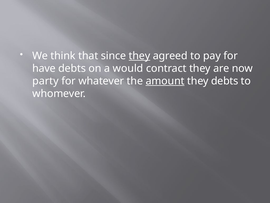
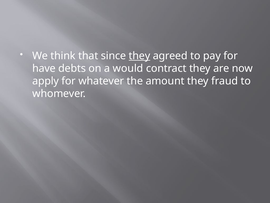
party: party -> apply (46, 81)
amount underline: present -> none (165, 81)
they debts: debts -> fraud (225, 81)
